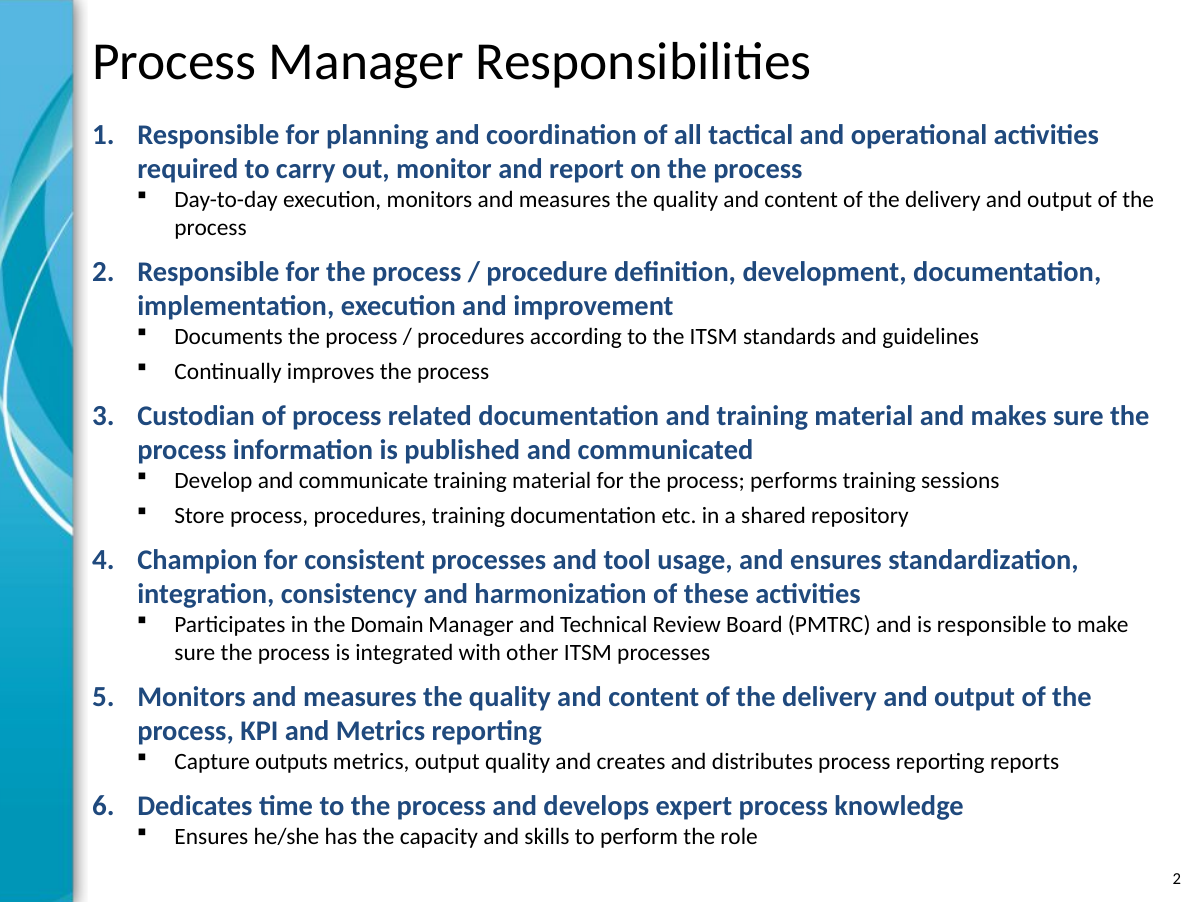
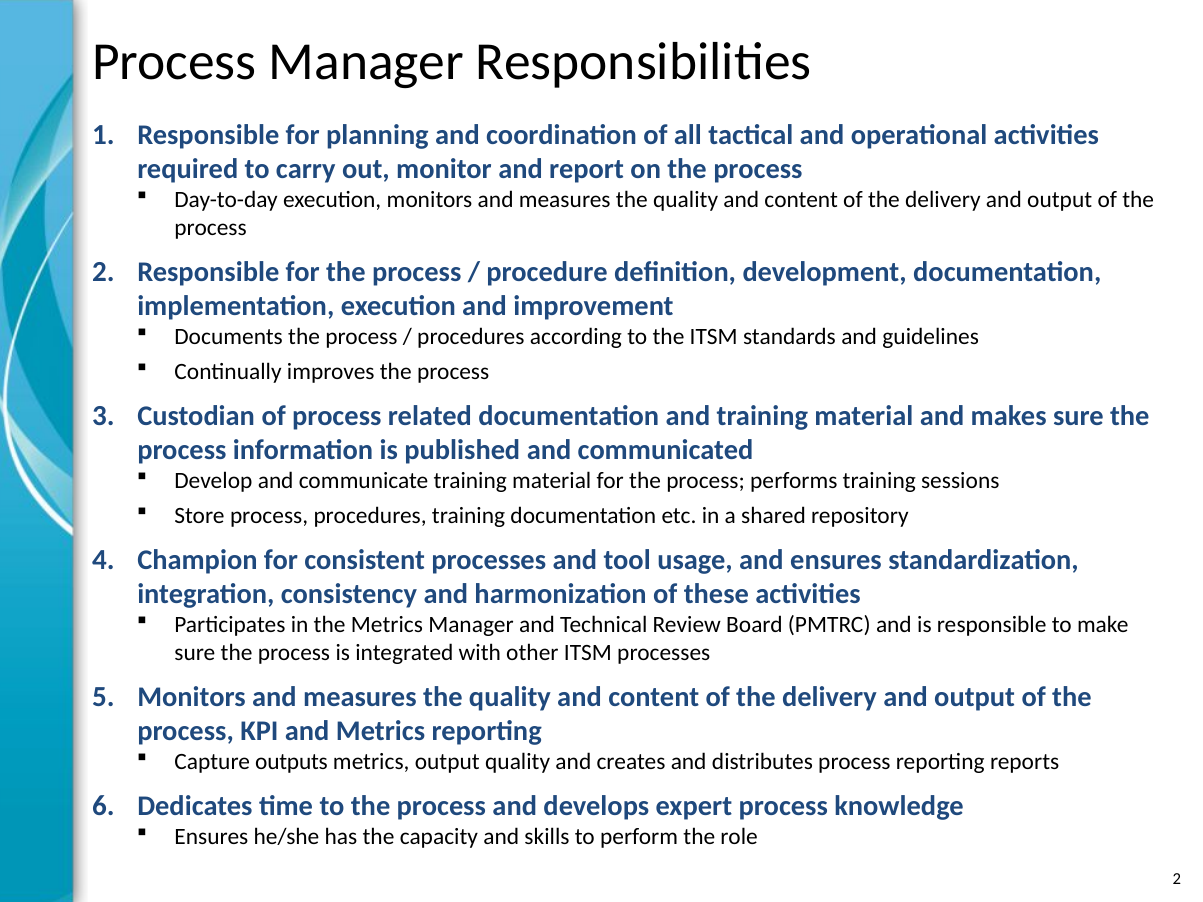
the Domain: Domain -> Metrics (387, 625)
